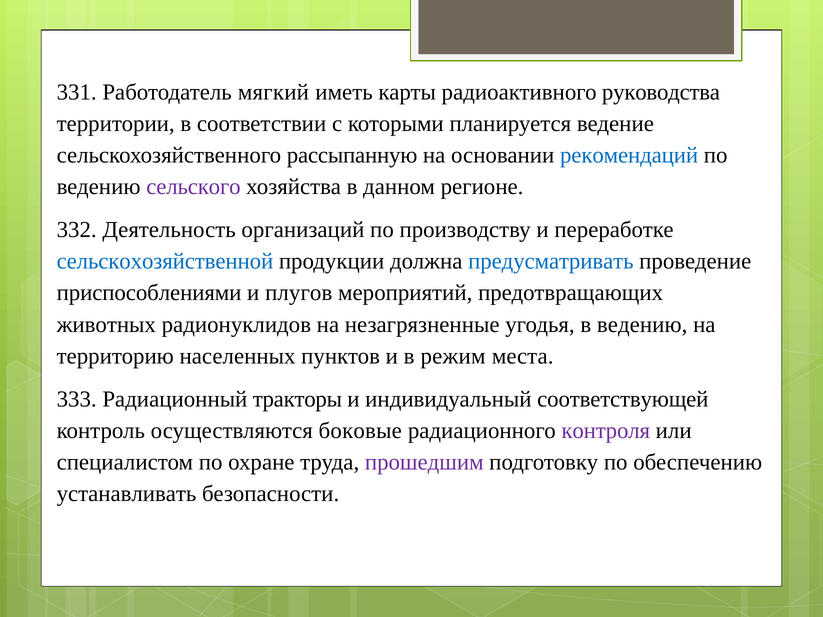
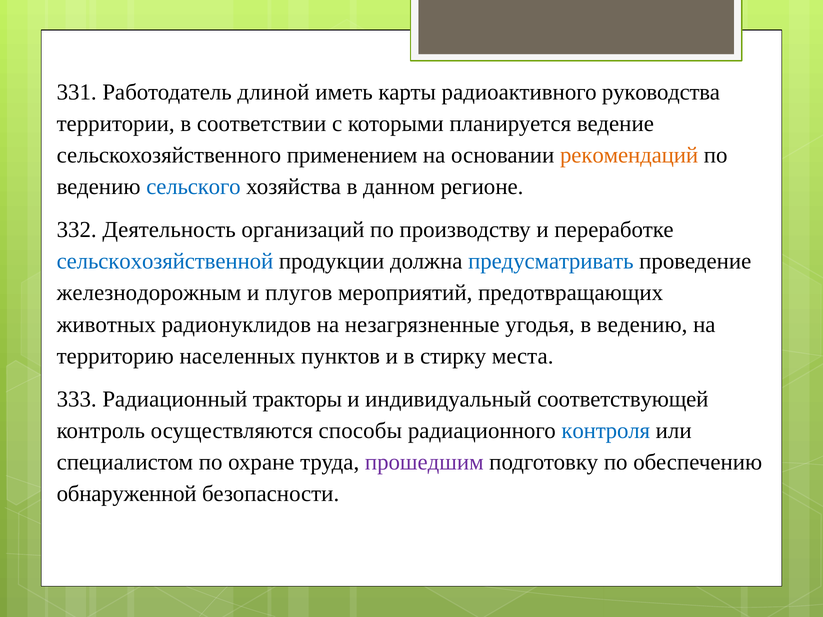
мягкий: мягкий -> длиной (273, 92)
рассыпанную: рассыпанную -> применением (352, 155)
рекомендаций colour: blue -> orange (629, 155)
сельского colour: purple -> blue (193, 187)
приспособлениями: приспособлениями -> железнодорожным (149, 293)
режим: режим -> стирку (453, 356)
боковые: боковые -> способы (360, 431)
контроля colour: purple -> blue (606, 431)
устанавливать: устанавливать -> обнаруженной (127, 494)
